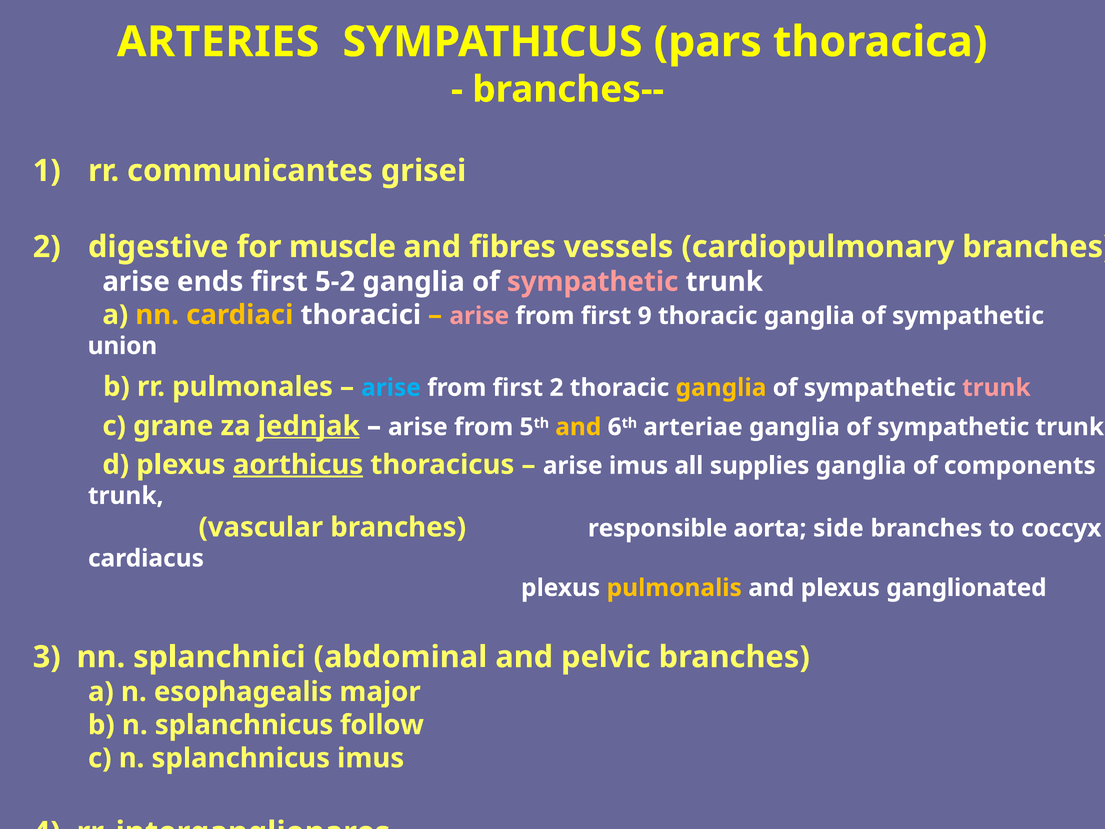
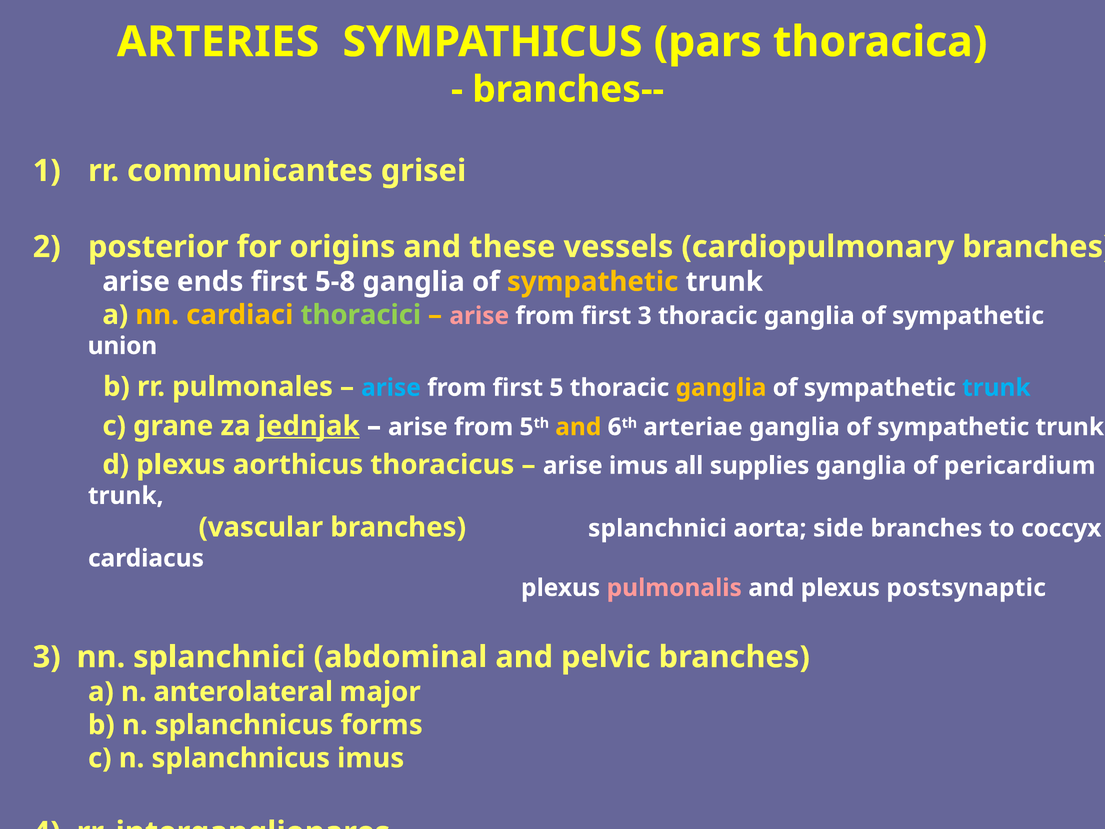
digestive: digestive -> posterior (158, 247)
muscle: muscle -> origins (342, 247)
fibres: fibres -> these (512, 247)
5-2: 5-2 -> 5-8 (335, 282)
sympathetic colour: pink -> yellow (593, 282)
thoracici colour: white -> light green (361, 315)
first 9: 9 -> 3 (645, 316)
first 2: 2 -> 5 (556, 388)
trunk colour: pink -> light blue (996, 388)
aorthicus underline: present -> none (298, 465)
components: components -> pericardium (1020, 466)
branches responsible: responsible -> splanchnici (657, 528)
pulmonalis colour: yellow -> pink (674, 588)
ganglionated: ganglionated -> postsynaptic (966, 588)
esophagealis: esophagealis -> anterolateral (243, 692)
follow: follow -> forms (382, 725)
